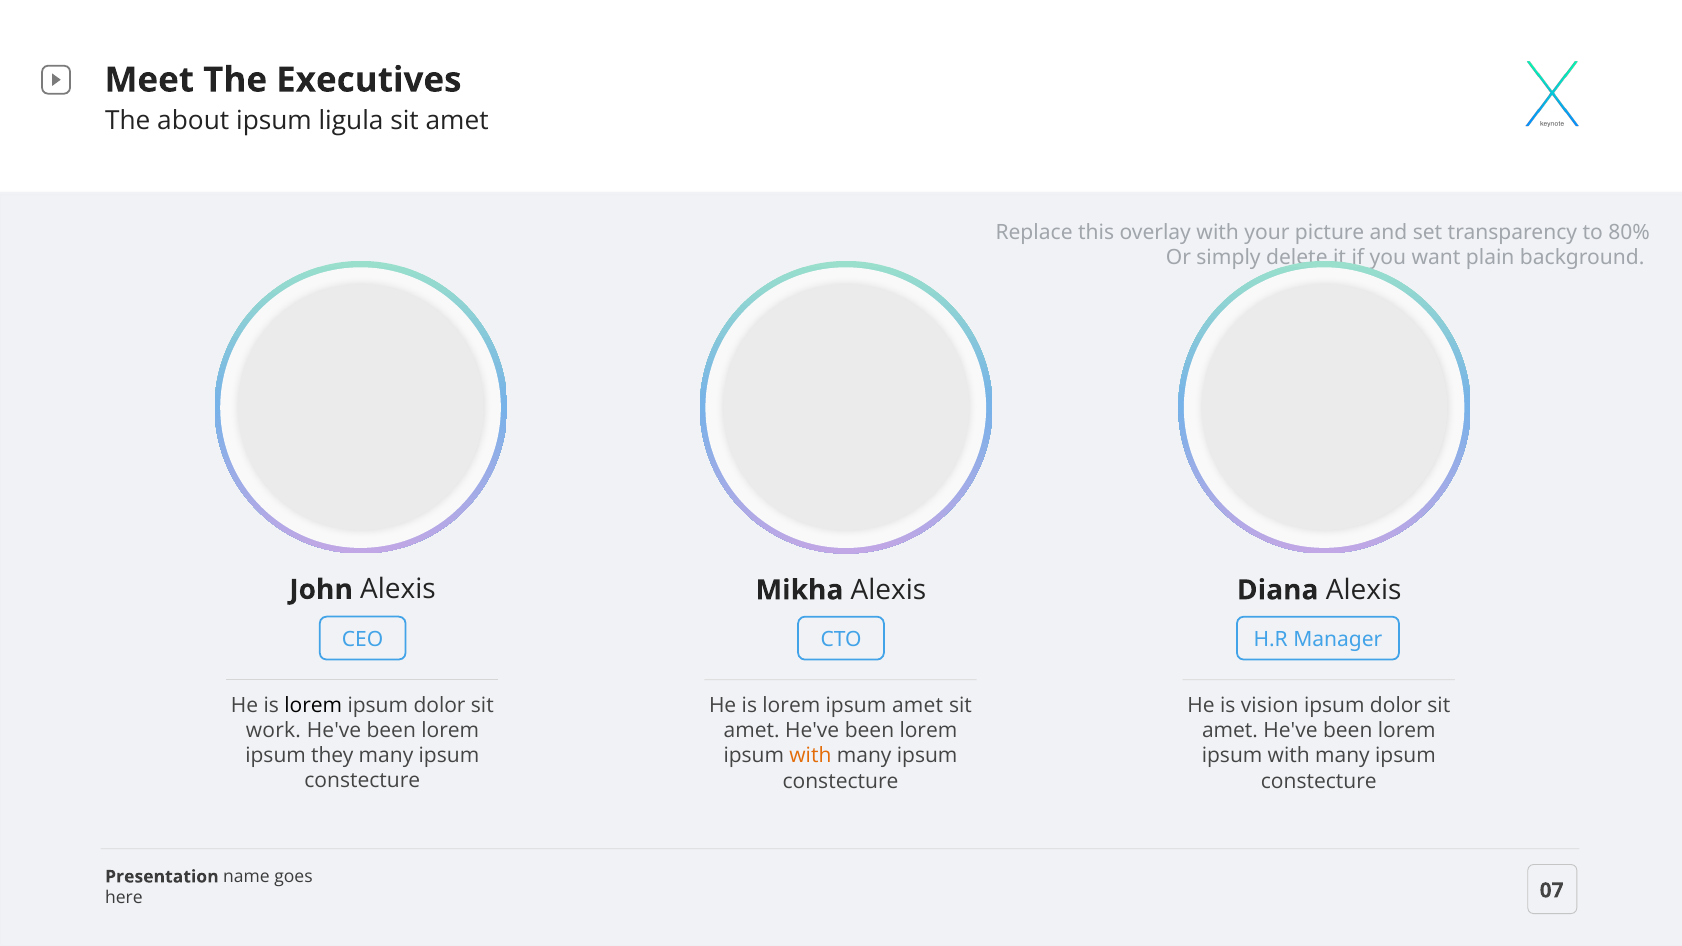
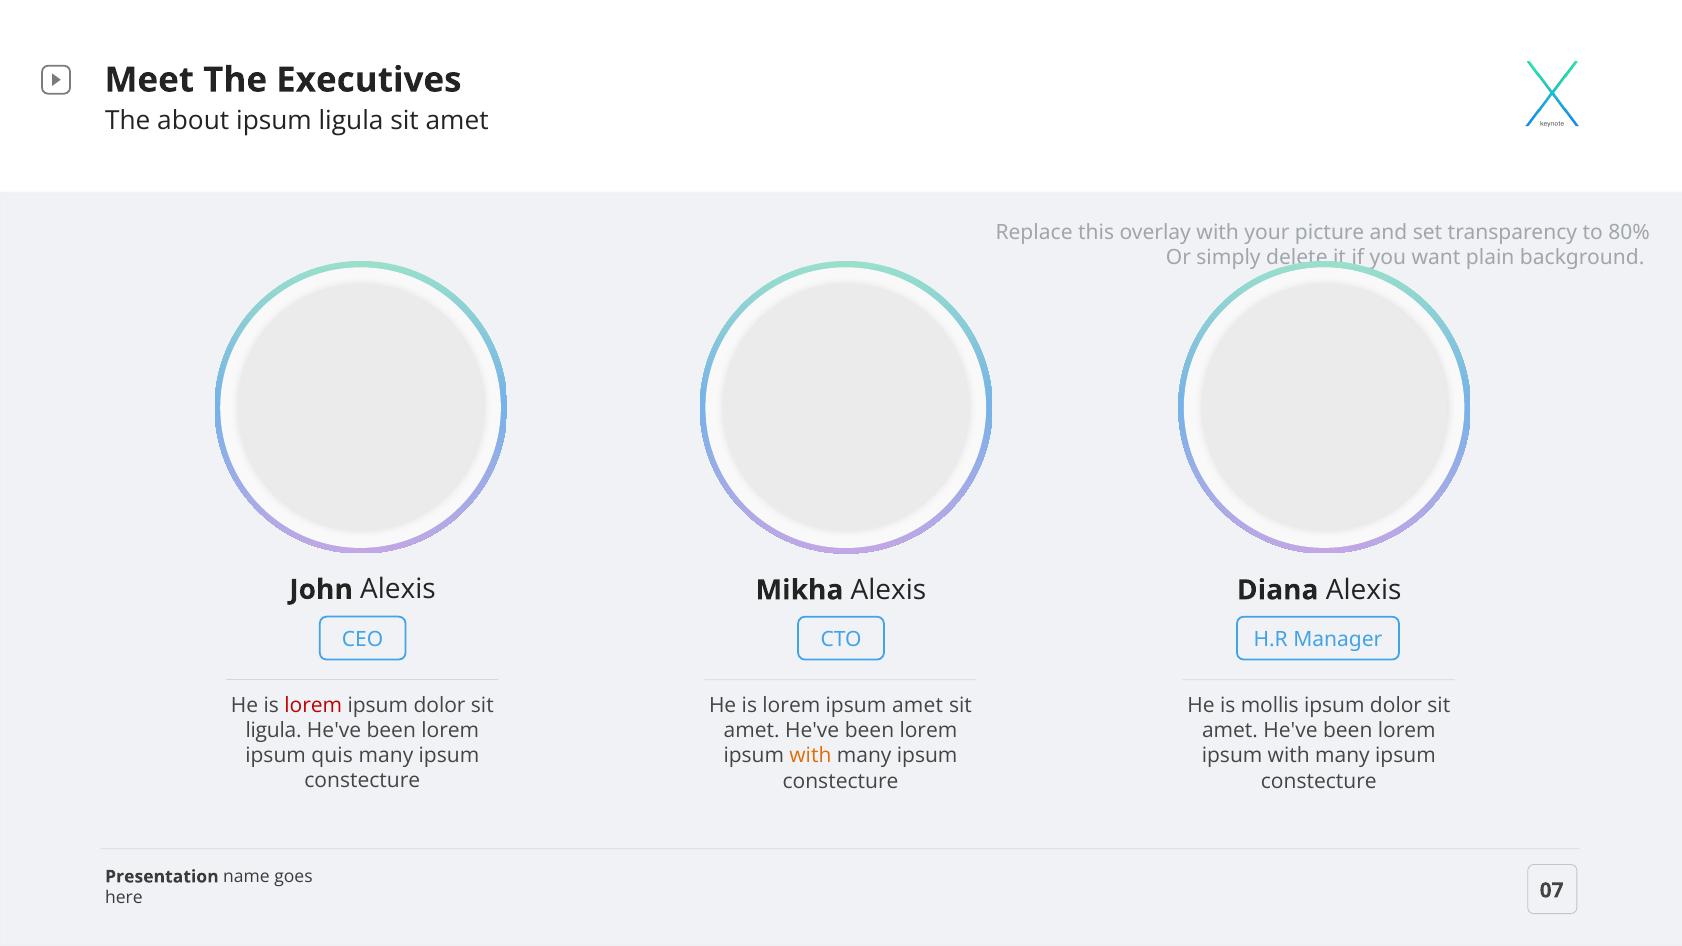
lorem colour: black -> red (313, 705)
vision: vision -> mollis (1270, 706)
work: work -> ligula (274, 730)
they: they -> quis (332, 756)
